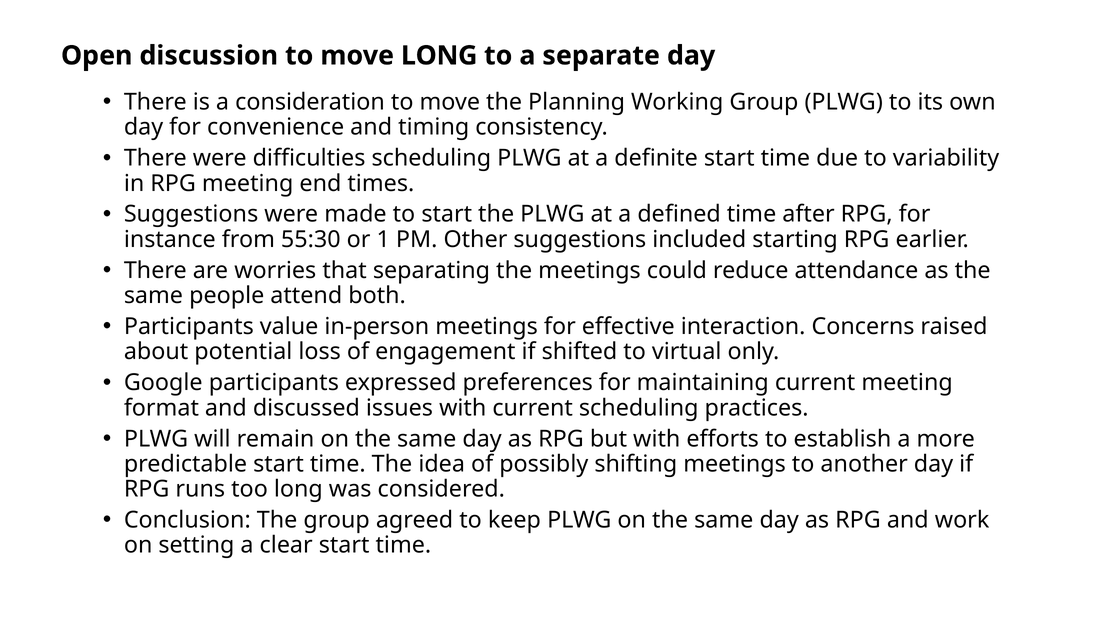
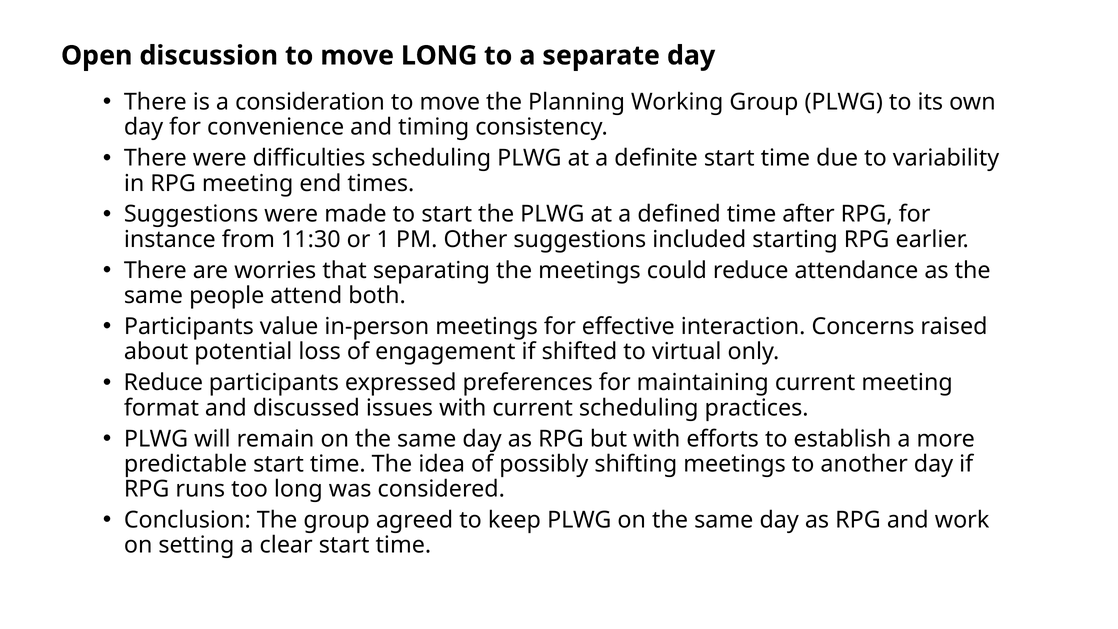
55:30: 55:30 -> 11:30 (311, 239)
Google: Google -> Reduce (163, 383)
